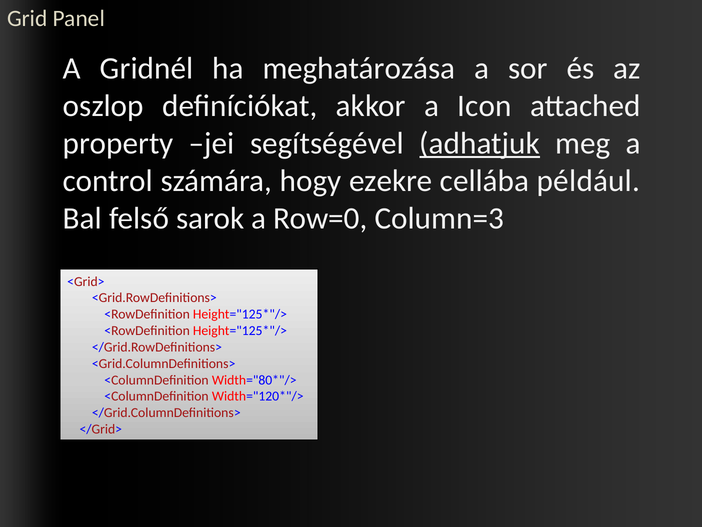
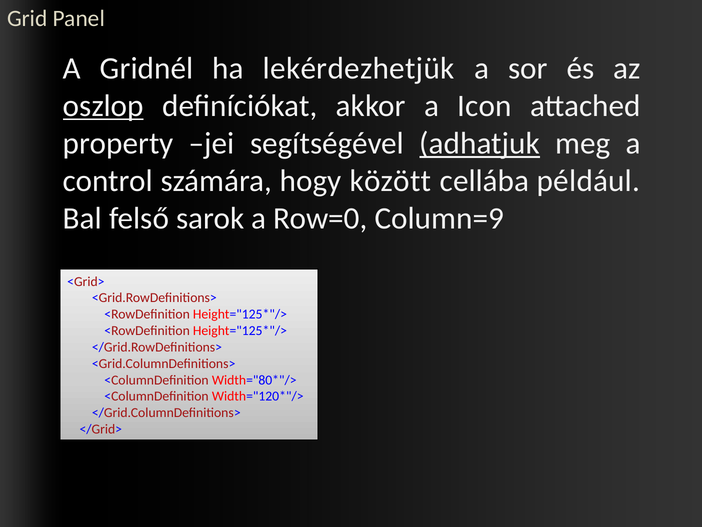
meghatározása: meghatározása -> lekérdezhetjük (359, 68)
oszlop underline: none -> present (103, 106)
ezekre: ezekre -> között (391, 181)
Column=3: Column=3 -> Column=9 (439, 218)
